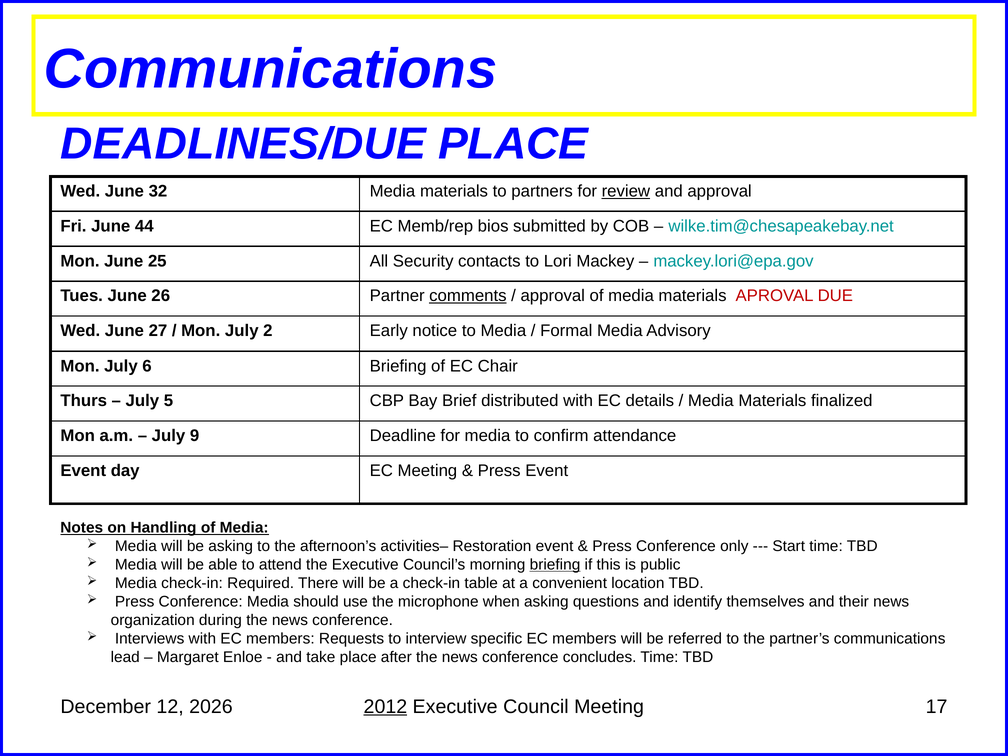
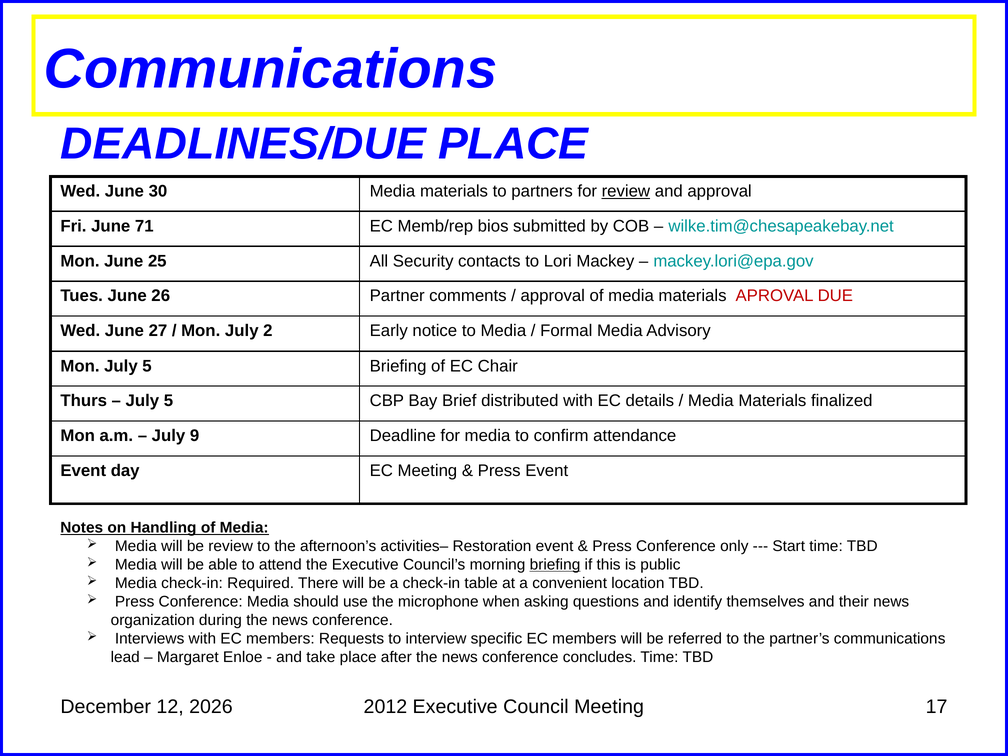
32: 32 -> 30 (158, 191)
44: 44 -> 71 (144, 226)
comments underline: present -> none (468, 296)
Mon July 6: 6 -> 5 (147, 366)
be asking: asking -> review (231, 546)
2012 underline: present -> none (385, 707)
